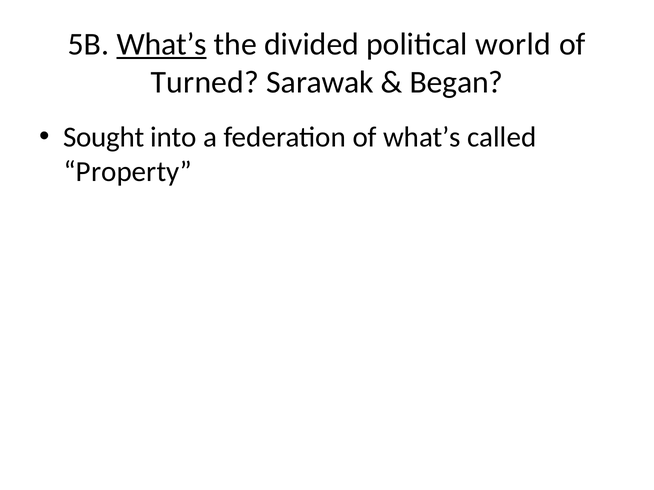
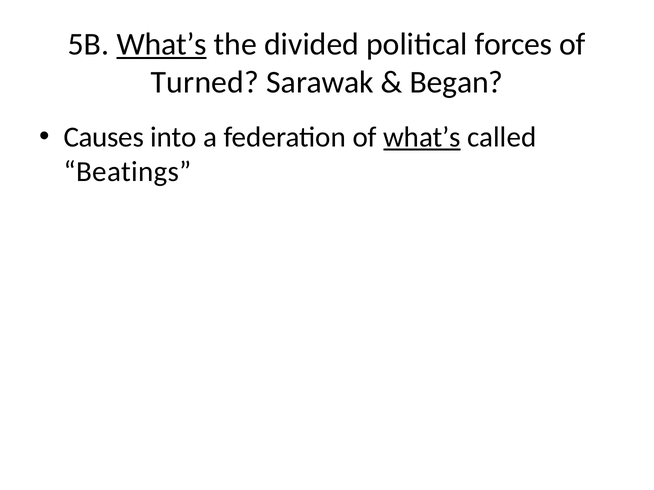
world: world -> forces (514, 44)
Sought: Sought -> Causes (104, 137)
what’s underline: none -> present (422, 137)
Property: Property -> Beatings (128, 172)
